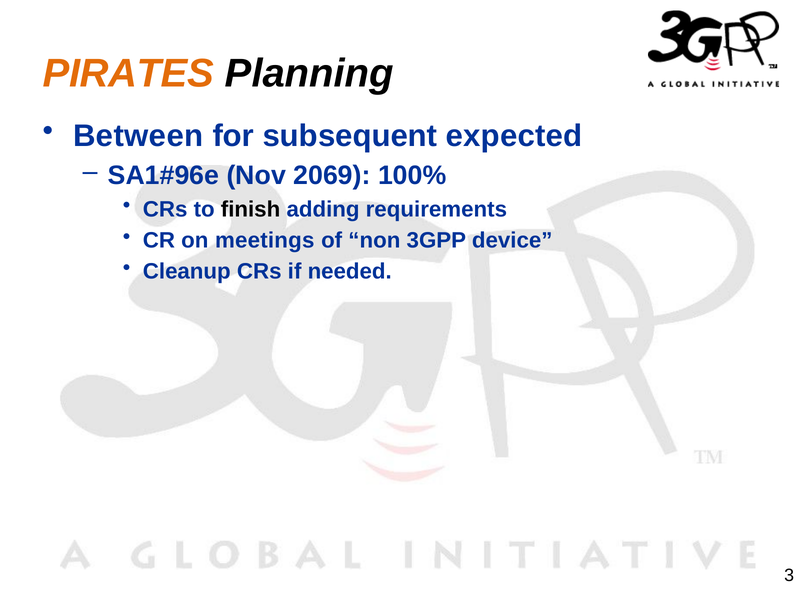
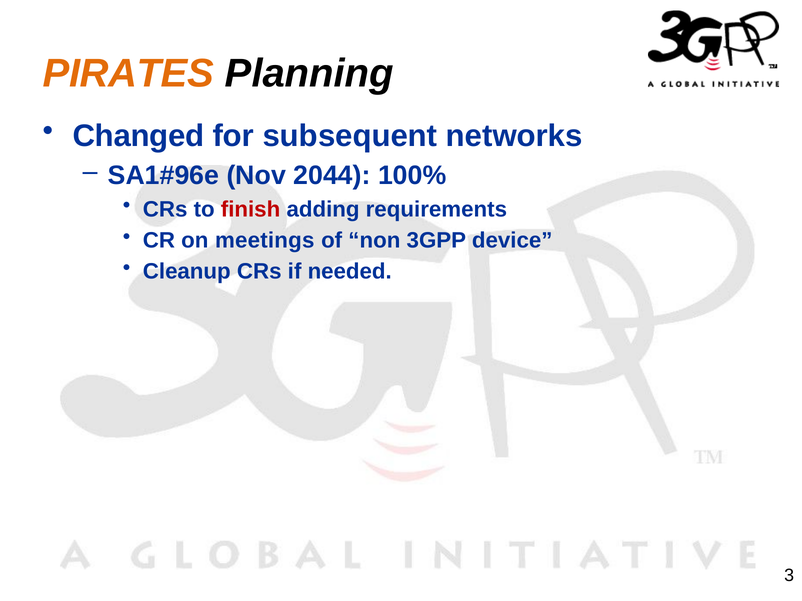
Between: Between -> Changed (138, 136)
expected: expected -> networks (514, 136)
2069: 2069 -> 2044 (332, 176)
finish colour: black -> red (251, 209)
